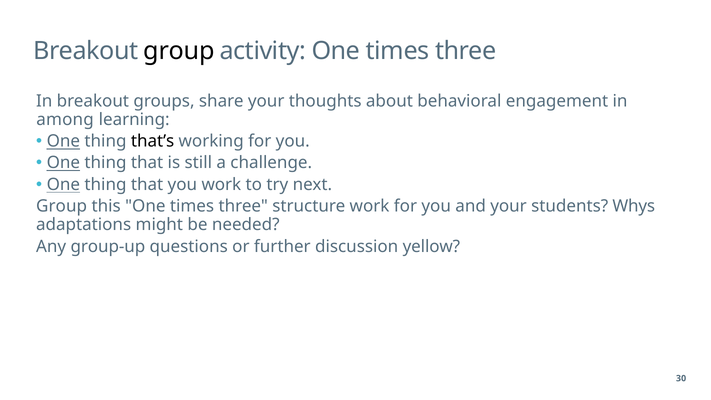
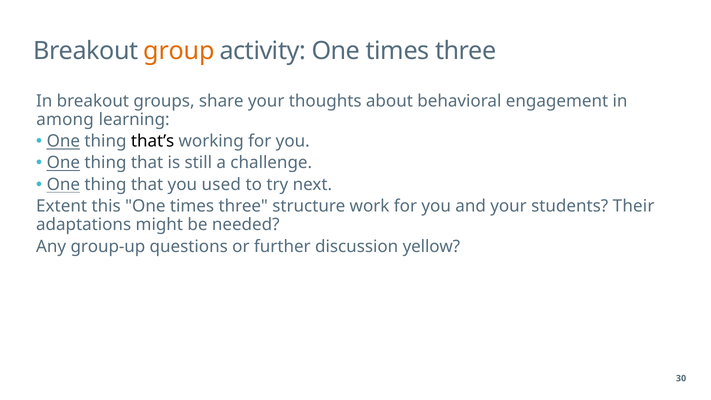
group colour: black -> orange (179, 51)
you work: work -> used (221, 185)
Group: Group -> Extent (62, 206)
Whys: Whys -> Their (634, 206)
